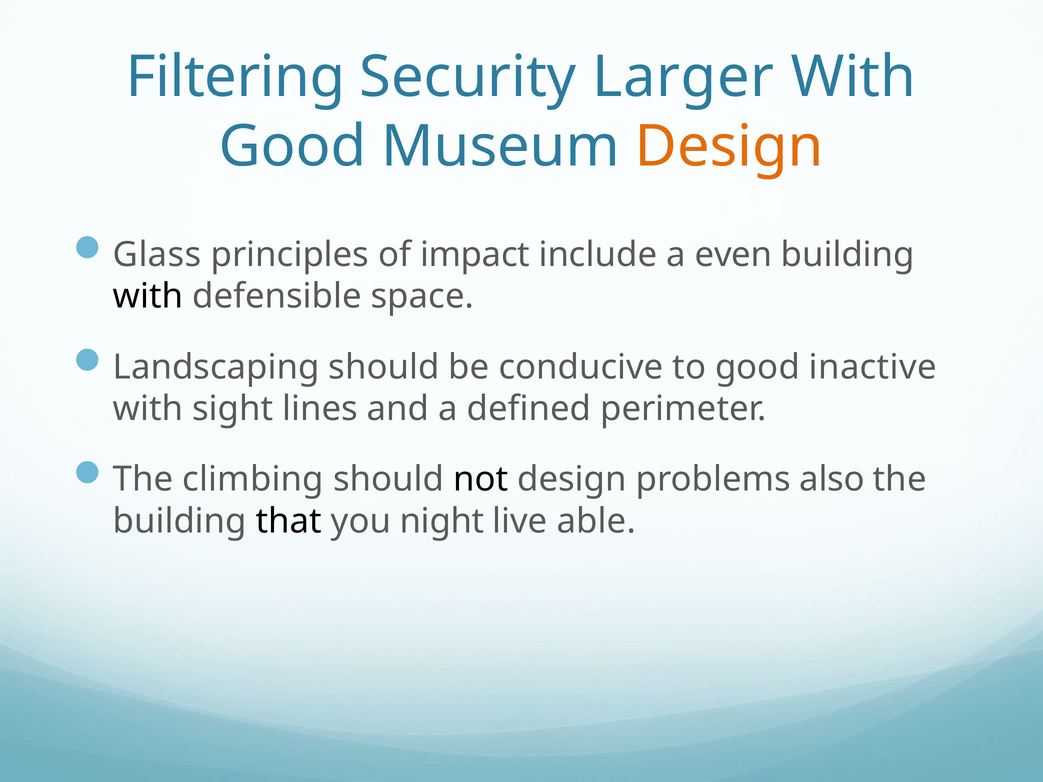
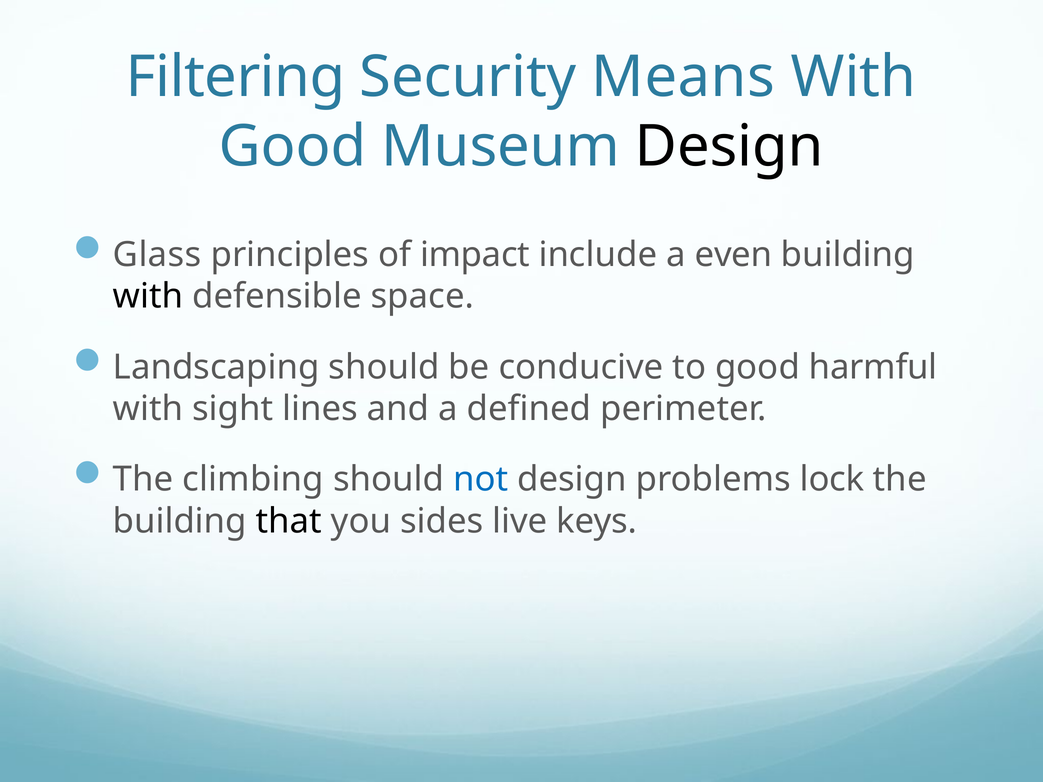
Larger: Larger -> Means (683, 77)
Design colour: orange -> black (729, 147)
inactive: inactive -> harmful (873, 367)
not colour: black -> blue (481, 480)
also: also -> lock (832, 480)
night: night -> sides (442, 521)
able: able -> keys (597, 521)
